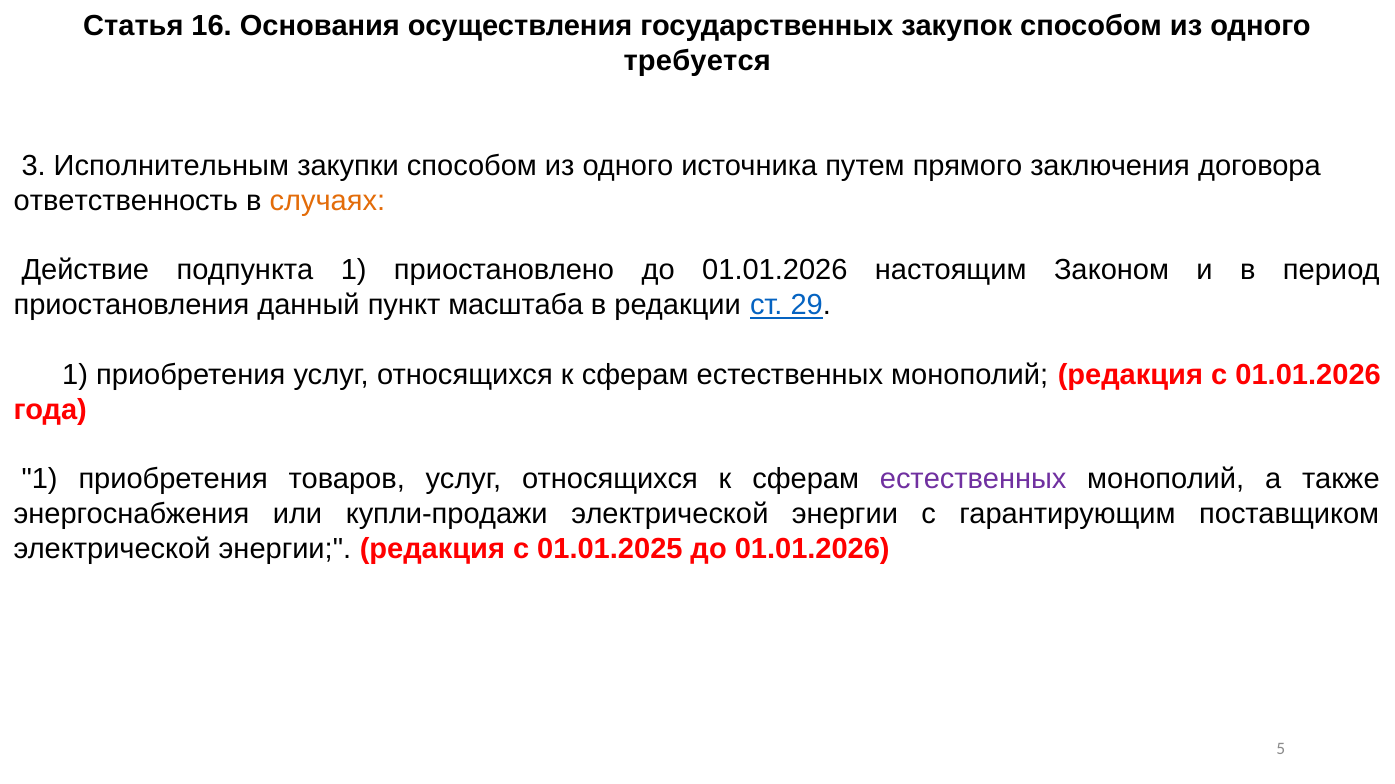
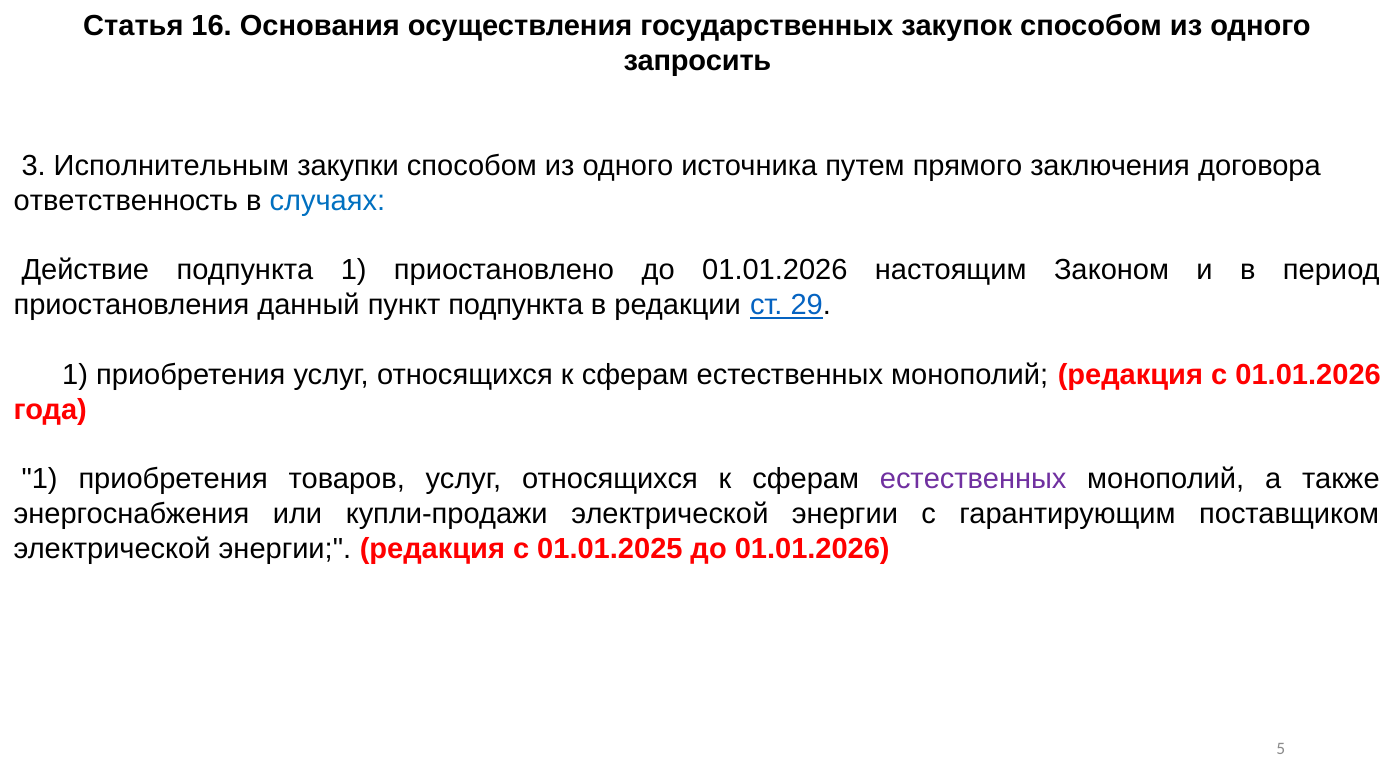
требуется: требуется -> запросить (697, 61)
случаях colour: orange -> blue (327, 201)
пункт масштаба: масштаба -> подпункта (516, 305)
